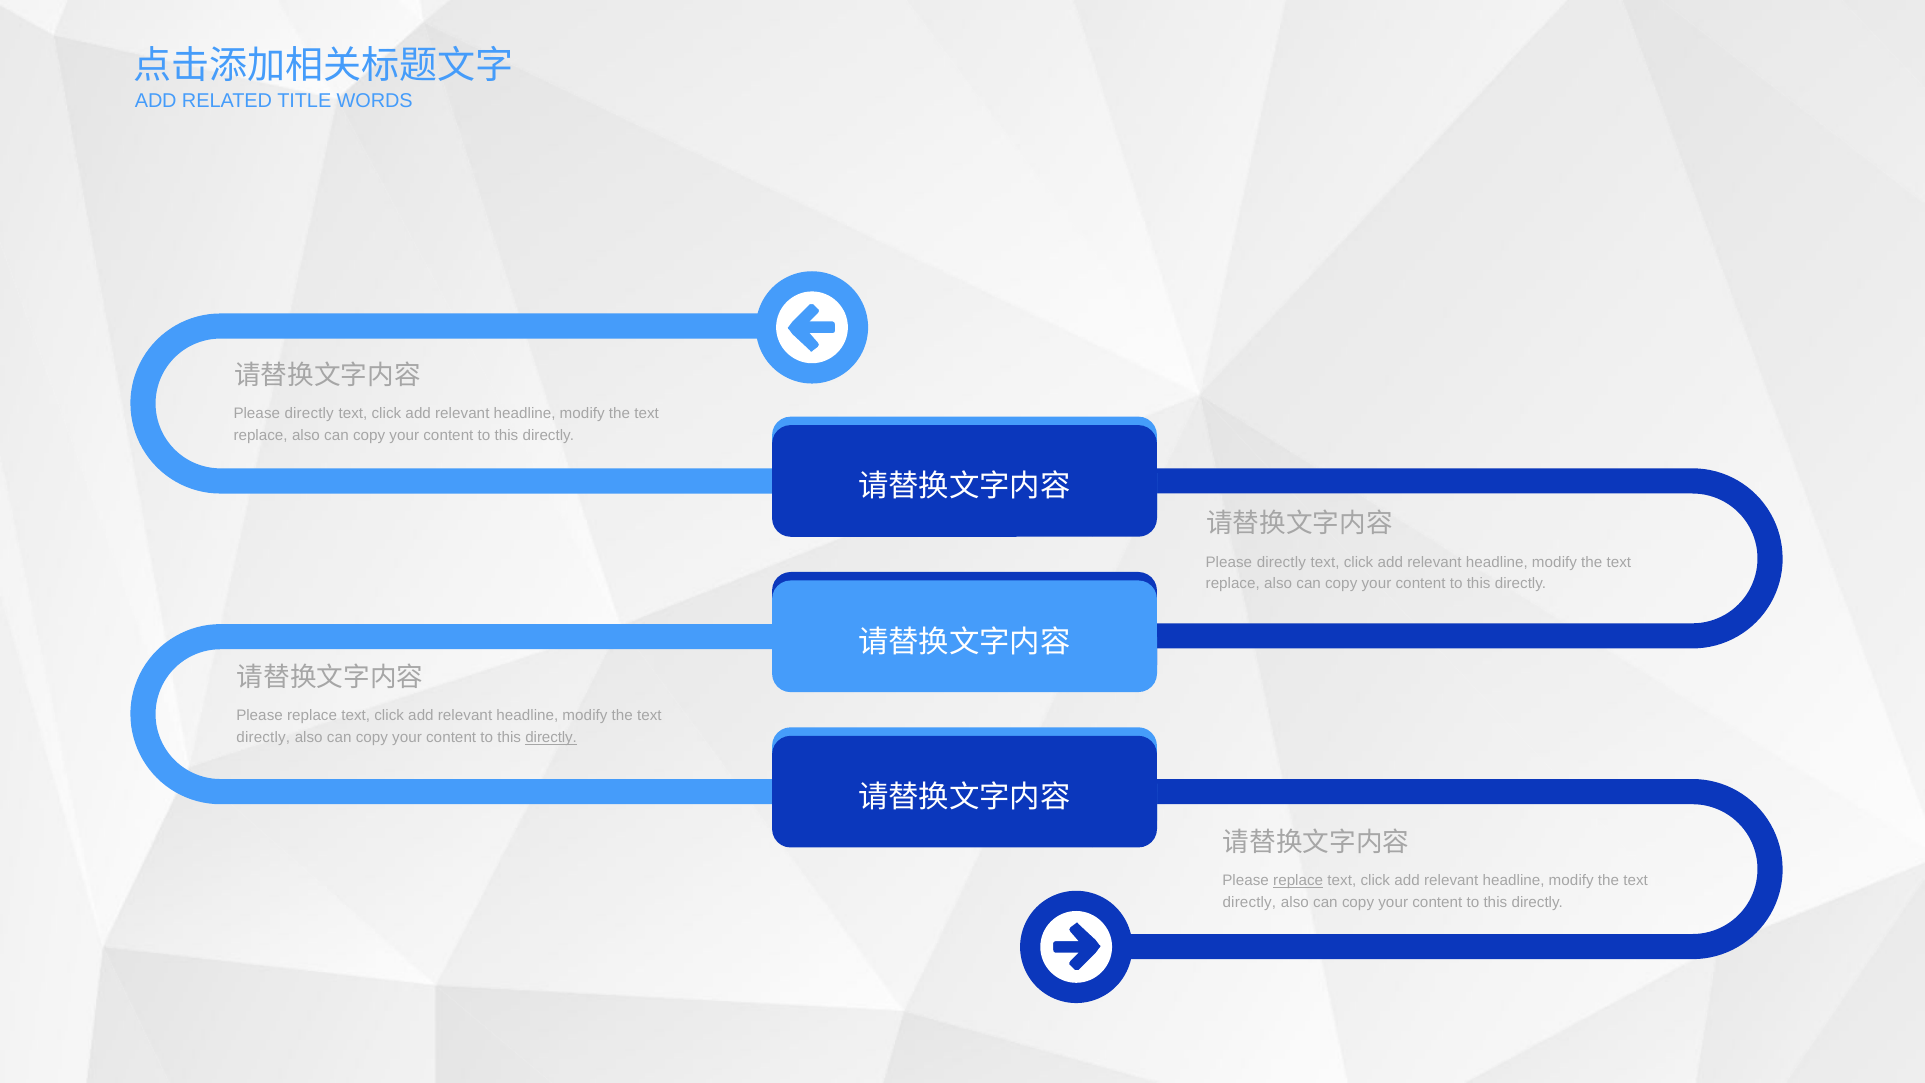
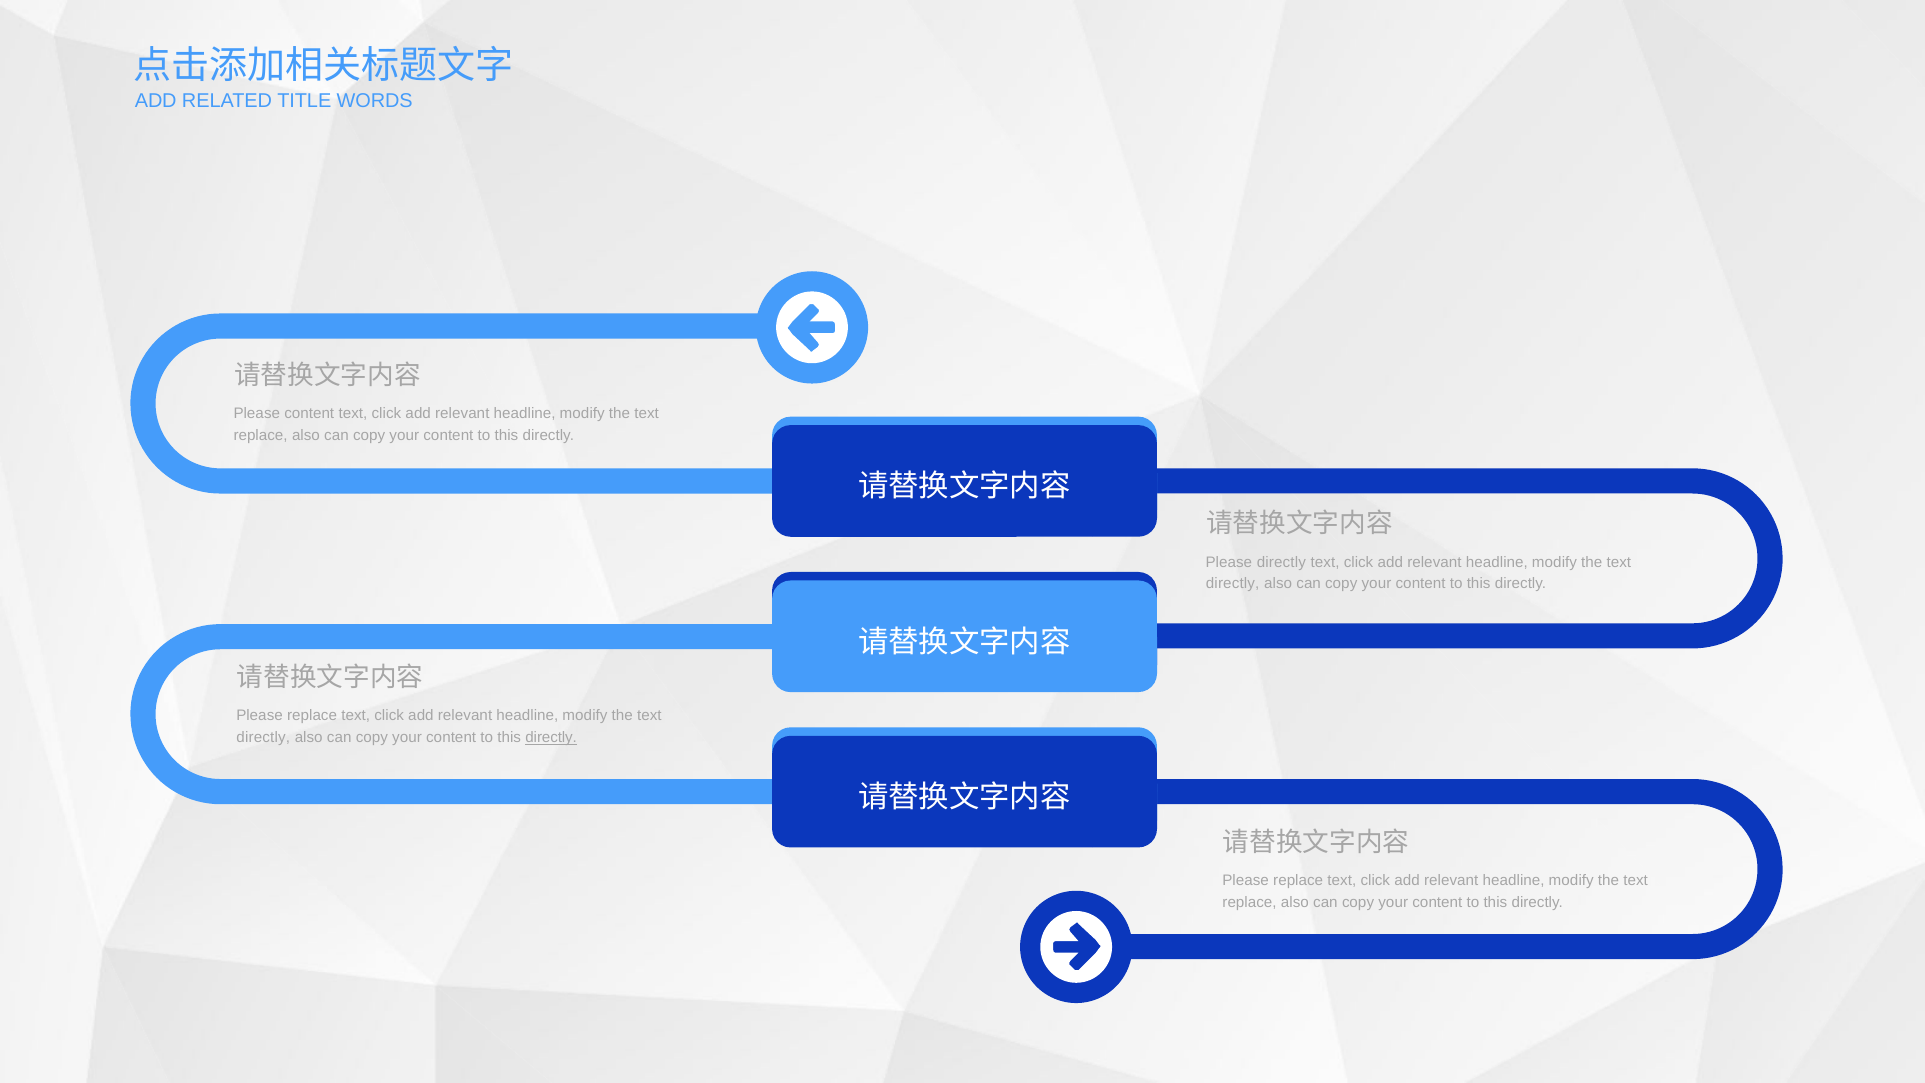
directly: directly -> content (309, 414)
replace: replace -> directly (1233, 584)
replace underline: present -> none (1298, 880)
directly: directly -> replace (1249, 902)
